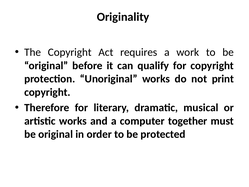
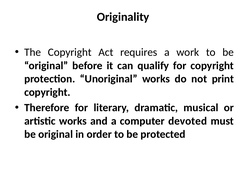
together: together -> devoted (188, 121)
